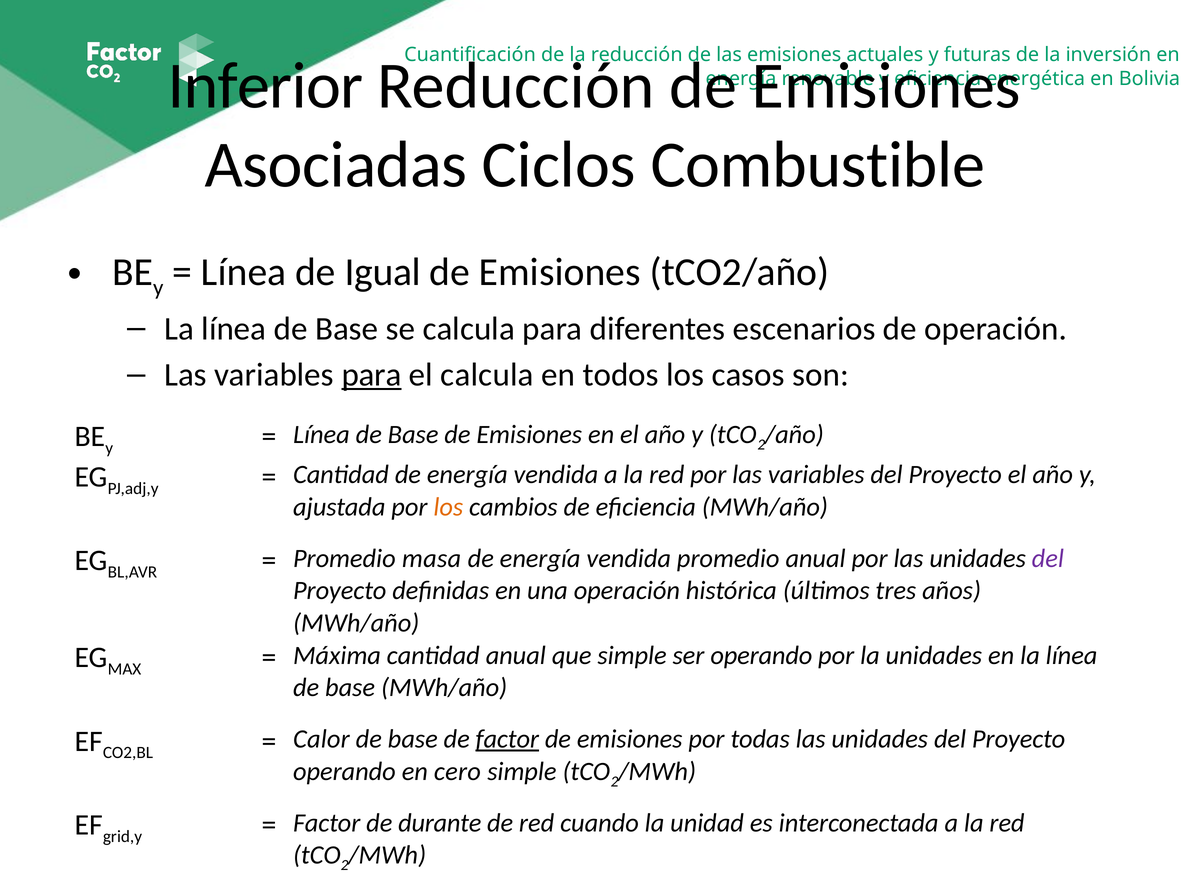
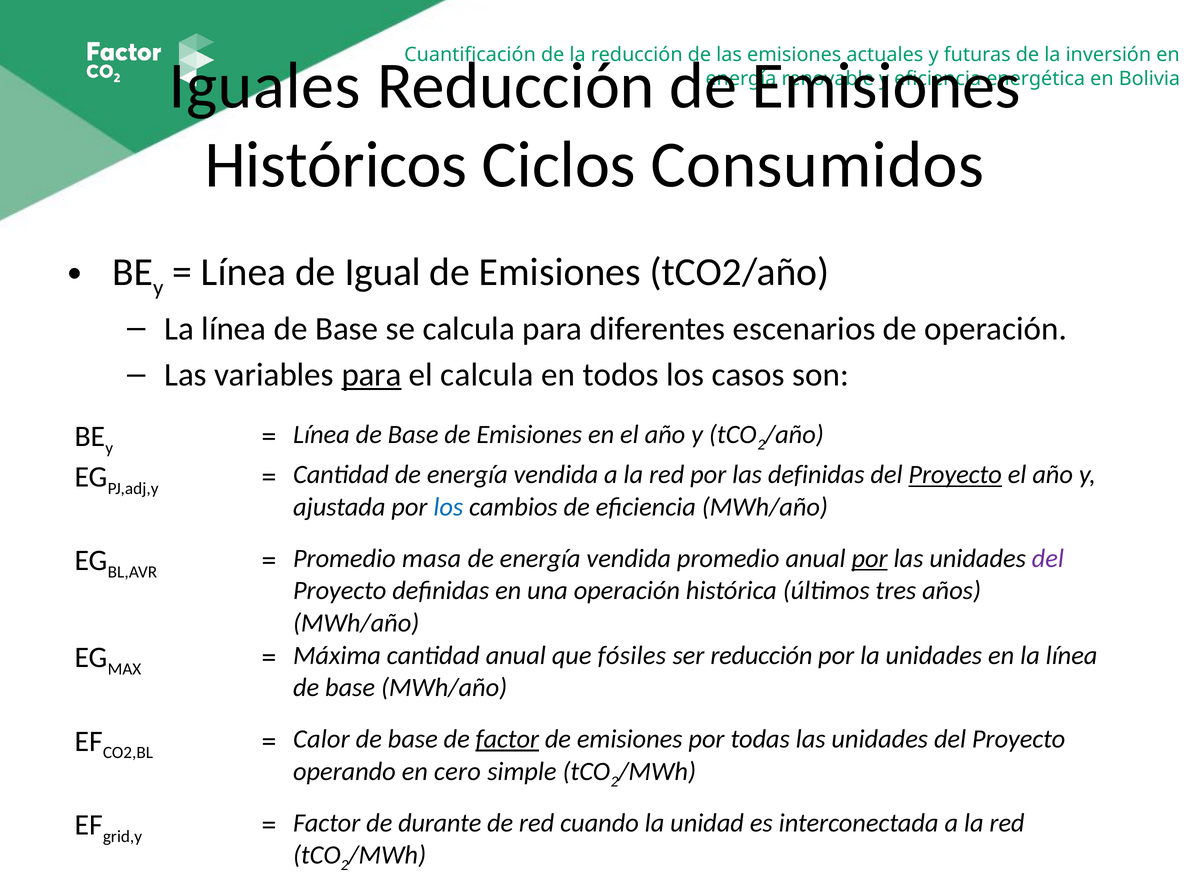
Inferior: Inferior -> Iguales (265, 86)
Asociadas: Asociadas -> Históricos (336, 165)
Combustible: Combustible -> Consumidos (817, 165)
por las variables: variables -> definidas (816, 475)
Proyecto underline: none -> present (955, 475)
los colour: orange -> blue (448, 507)
por underline: none -> present (870, 559)
que simple: simple -> fósiles (632, 656)
ser operando: operando -> reducción (761, 656)
